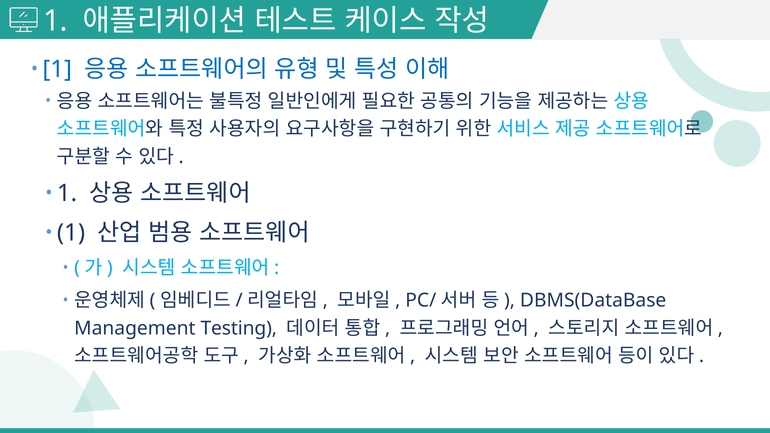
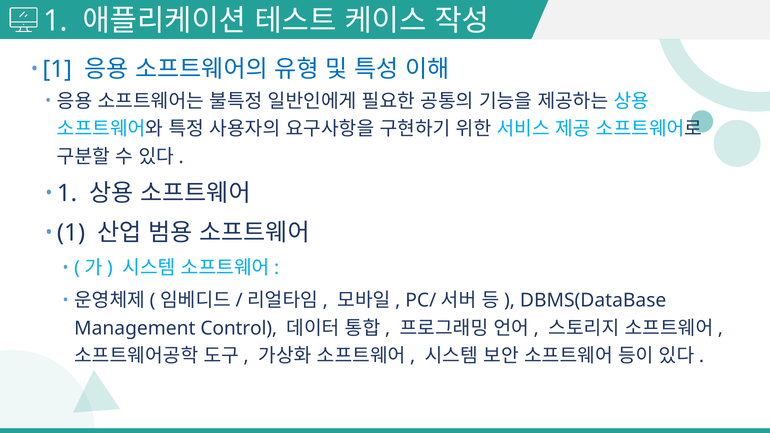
Testing: Testing -> Control (239, 328)
